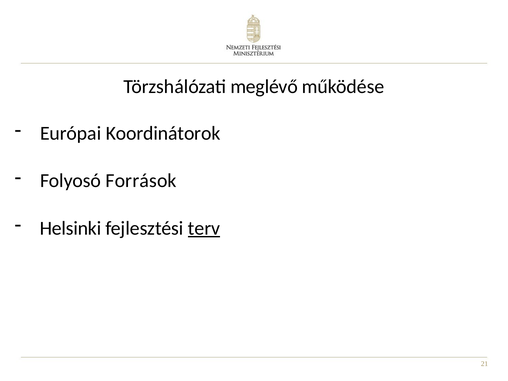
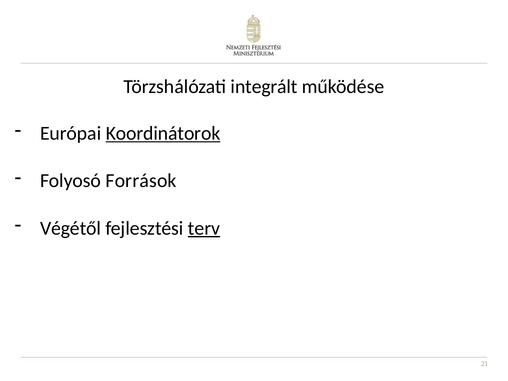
meglévő: meglévő -> integrált (264, 87)
Koordinátorok underline: none -> present (163, 133)
Helsinki: Helsinki -> Végétől (71, 228)
